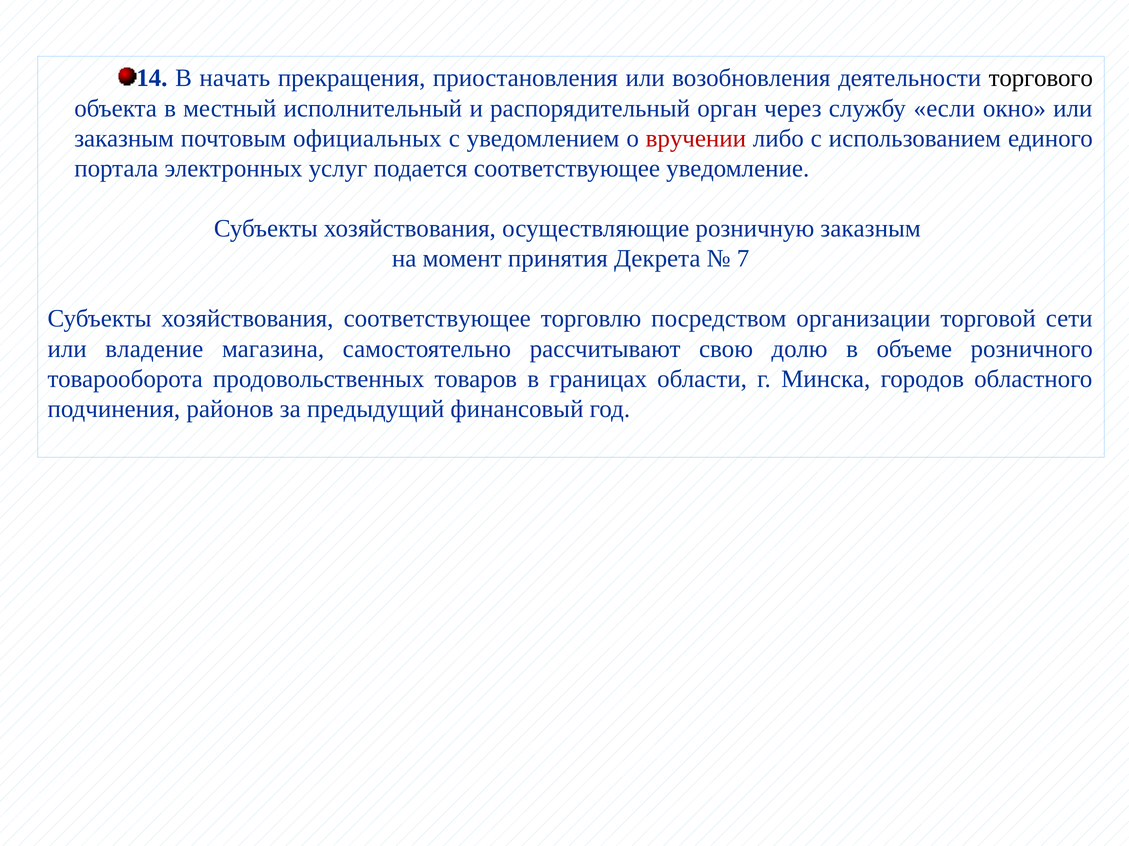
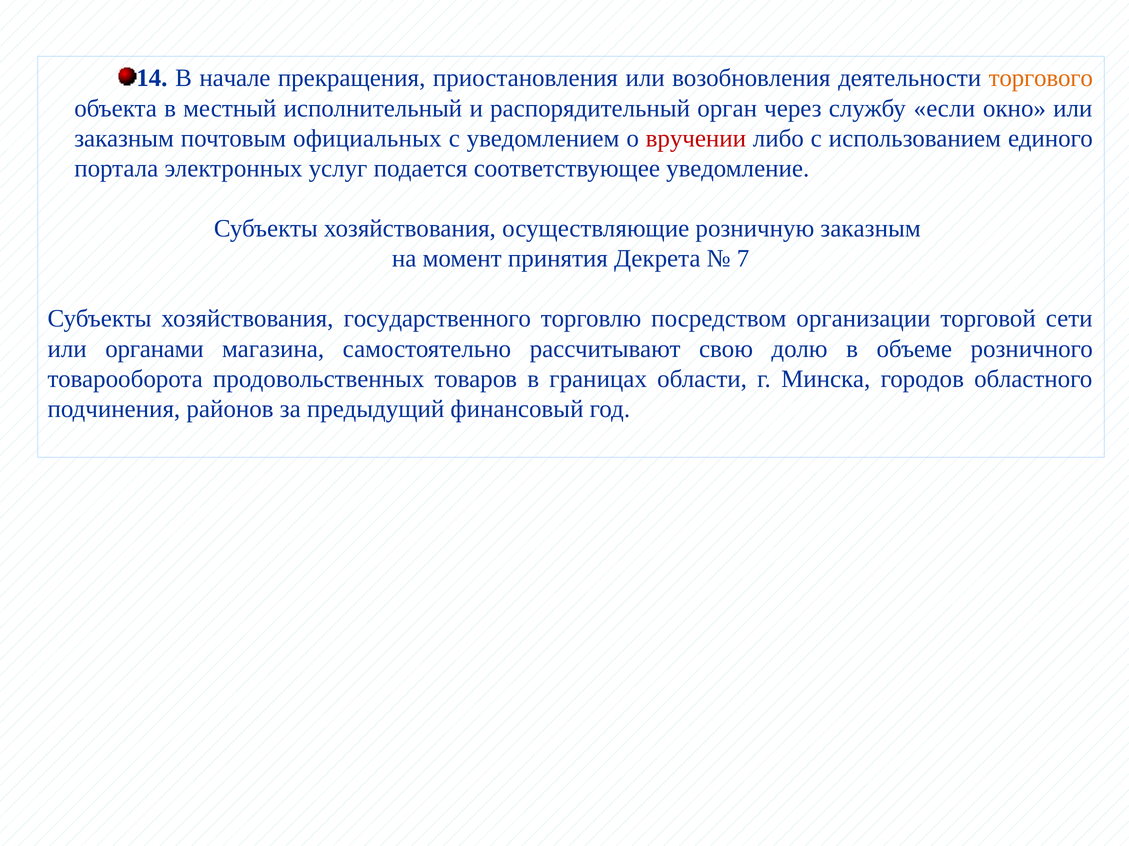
начать: начать -> начале (235, 78)
торгового colour: black -> orange (1041, 78)
хозяйствования соответствующее: соответствующее -> государственного (437, 319)
владение: владение -> органами (154, 349)
